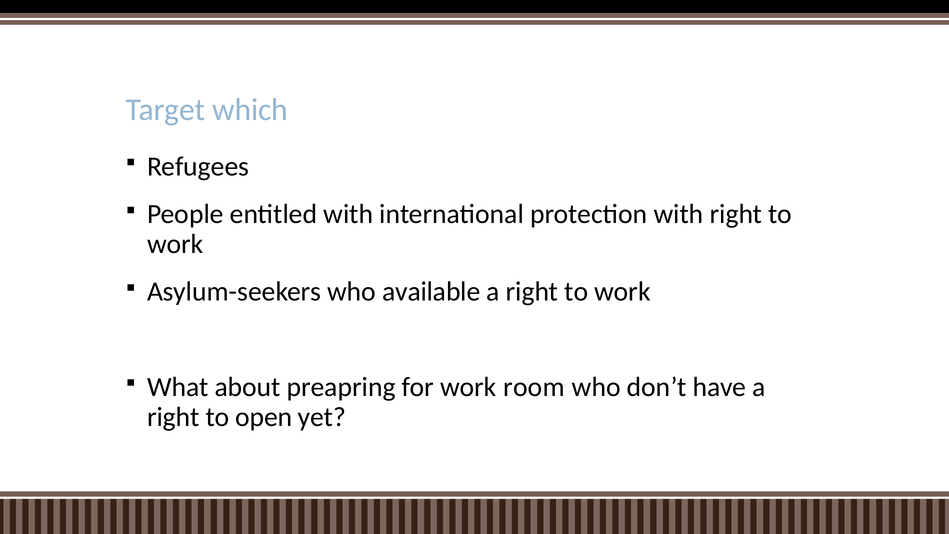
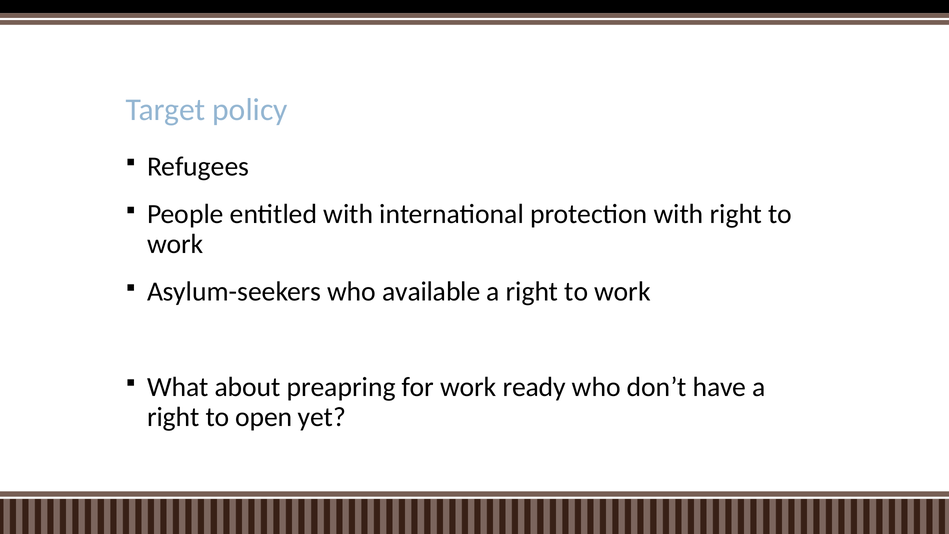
which: which -> policy (250, 110)
room: room -> ready (534, 387)
